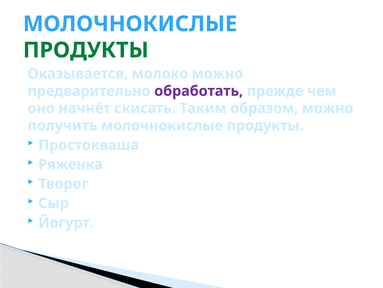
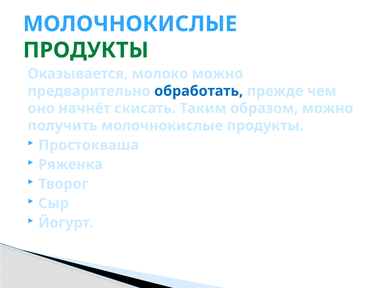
обработать colour: purple -> blue (199, 91)
